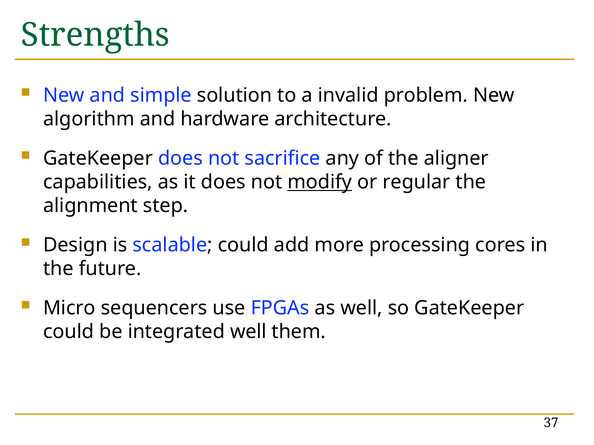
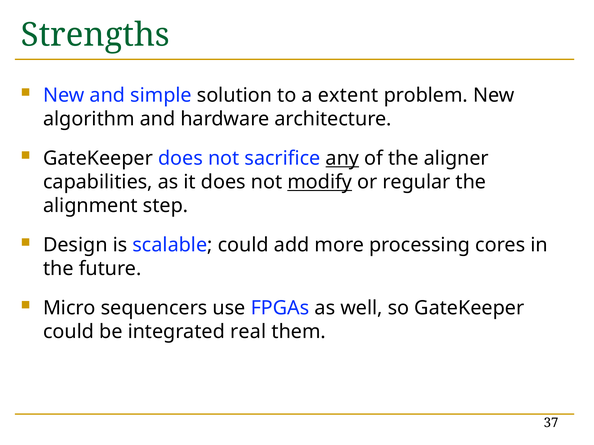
invalid: invalid -> extent (348, 95)
any underline: none -> present (342, 158)
integrated well: well -> real (248, 332)
